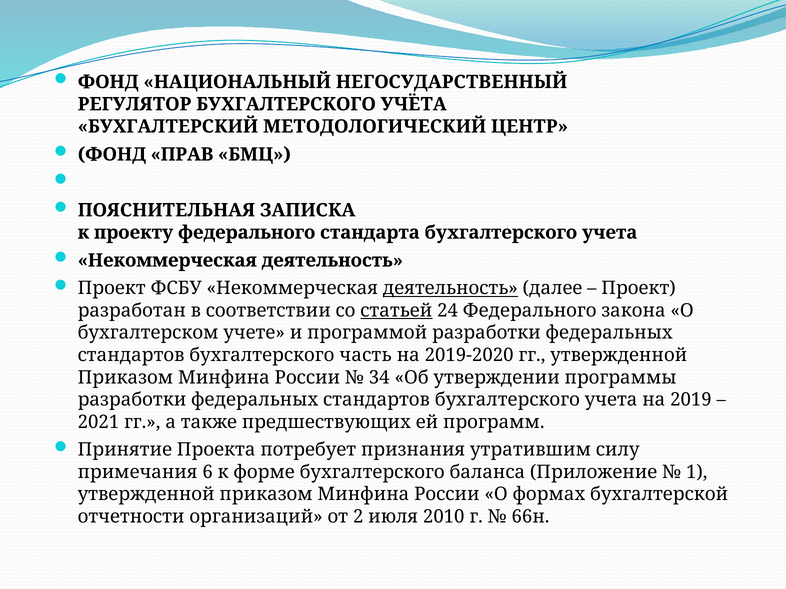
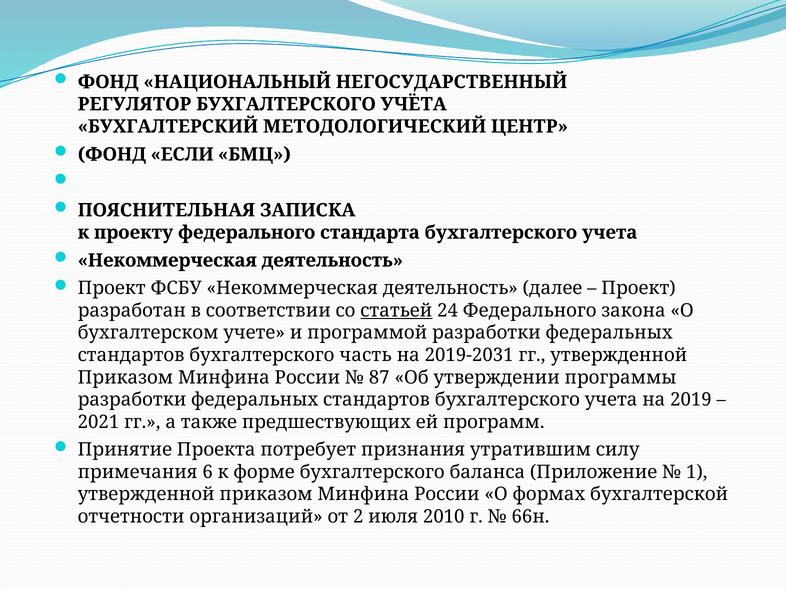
ПРАВ: ПРАВ -> ЕСЛИ (182, 155)
деятельность underline: present -> none (450, 289)
2019-2020: 2019-2020 -> 2019-2031 (469, 355)
34: 34 -> 87 (379, 378)
